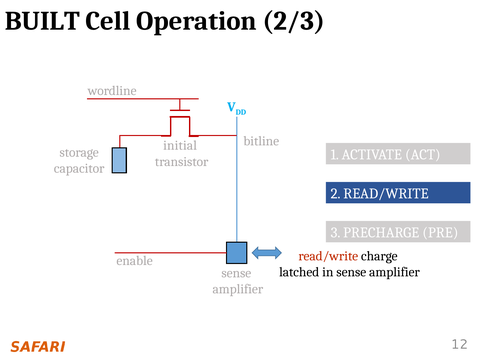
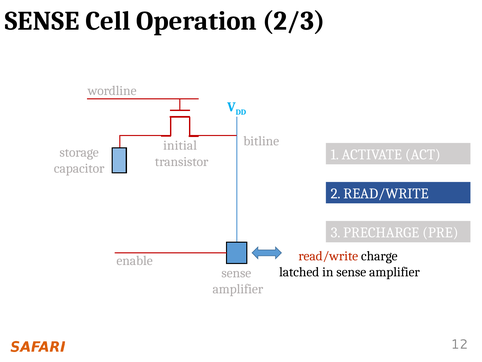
BUILT: BUILT -> SENSE (42, 21)
